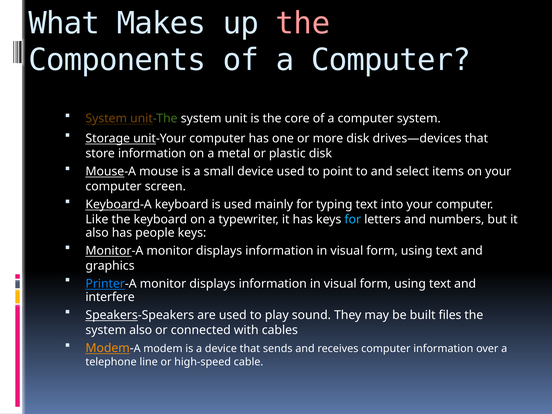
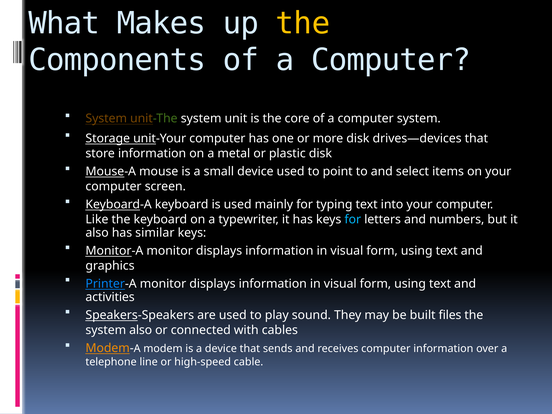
the colour: pink -> yellow (303, 23)
people: people -> similar (155, 233)
interfere: interfere -> activities (110, 297)
